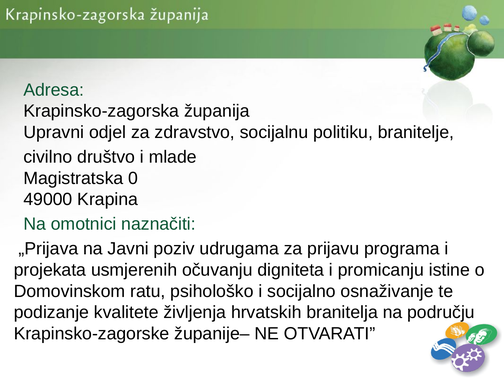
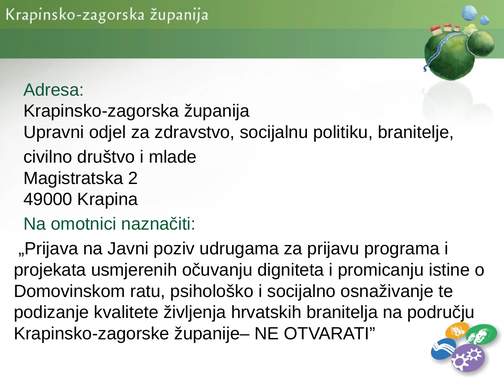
0: 0 -> 2 (133, 178)
